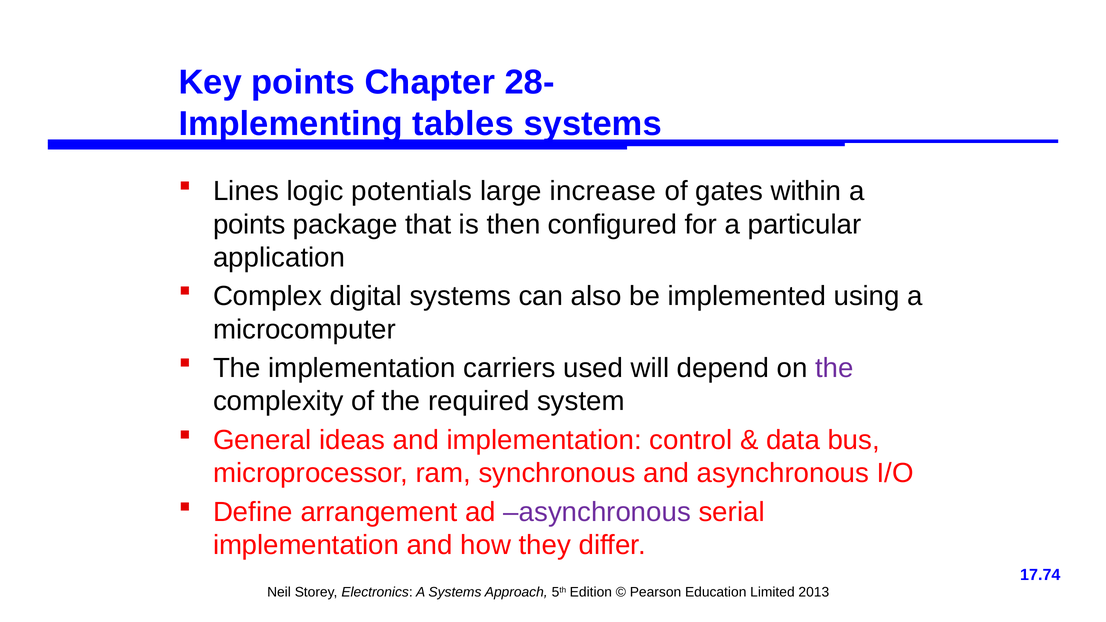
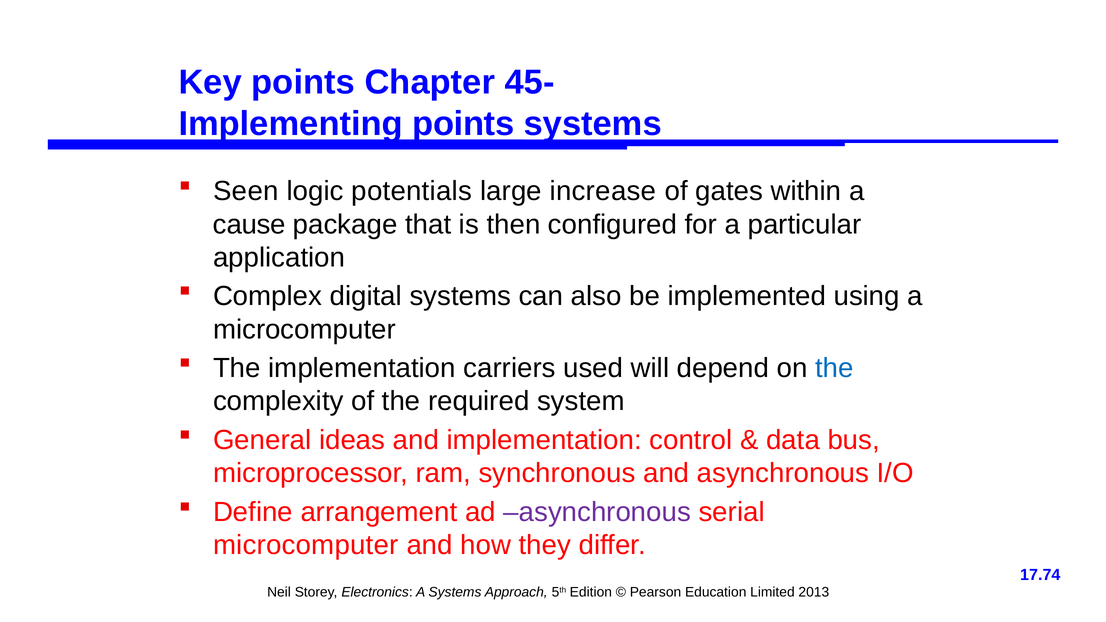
28-: 28- -> 45- (530, 82)
Implementing tables: tables -> points (463, 124)
Lines: Lines -> Seen (246, 191)
points: points -> cause (249, 225)
the colour: purple -> blue (835, 368)
implementation: implementation -> microcomputer (306, 545)
